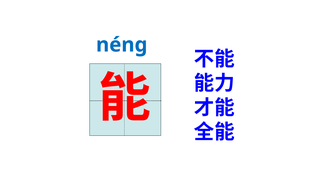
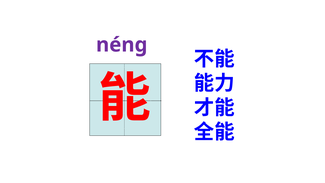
néng colour: blue -> purple (122, 45)
